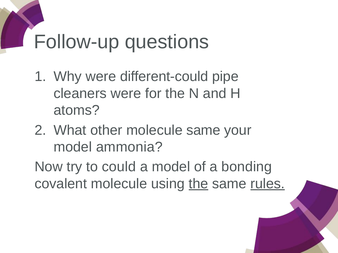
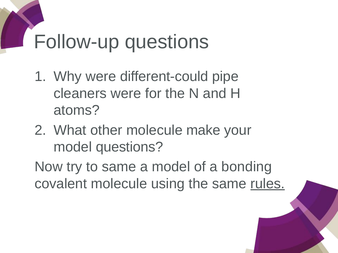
molecule same: same -> make (203, 130)
model ammonia: ammonia -> questions (129, 147)
to could: could -> same (119, 167)
the underline: present -> none (198, 184)
